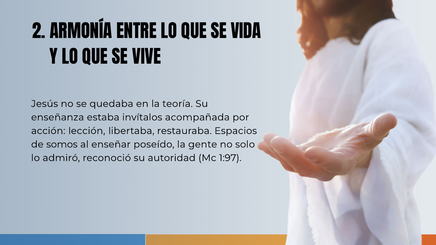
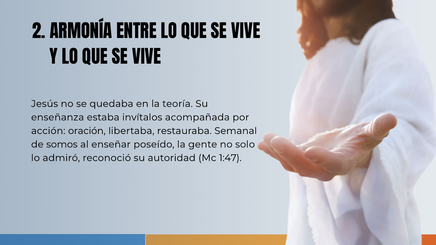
VIDA: VIDA -> VIVE (246, 32)
lección: lección -> oración (87, 131)
Espacios: Espacios -> Semanal (236, 131)
1:97: 1:97 -> 1:47 (230, 158)
